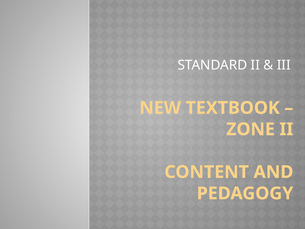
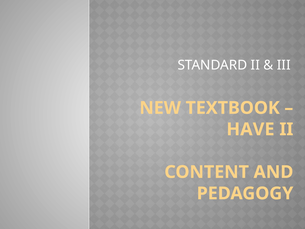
ZONE: ZONE -> HAVE (250, 129)
